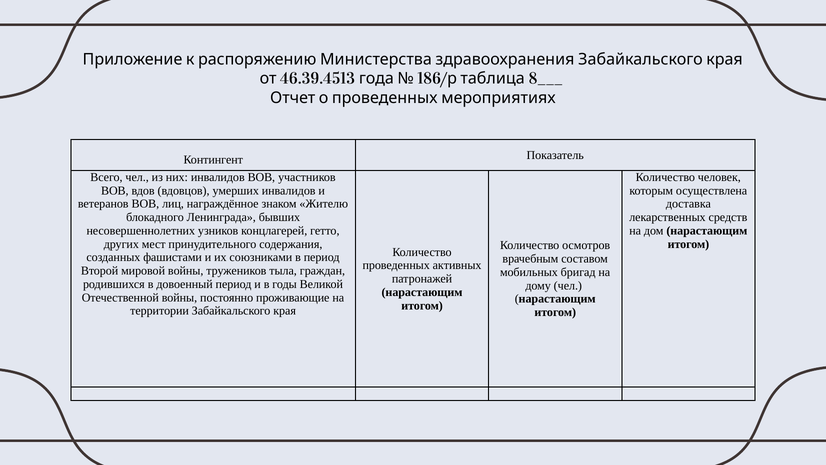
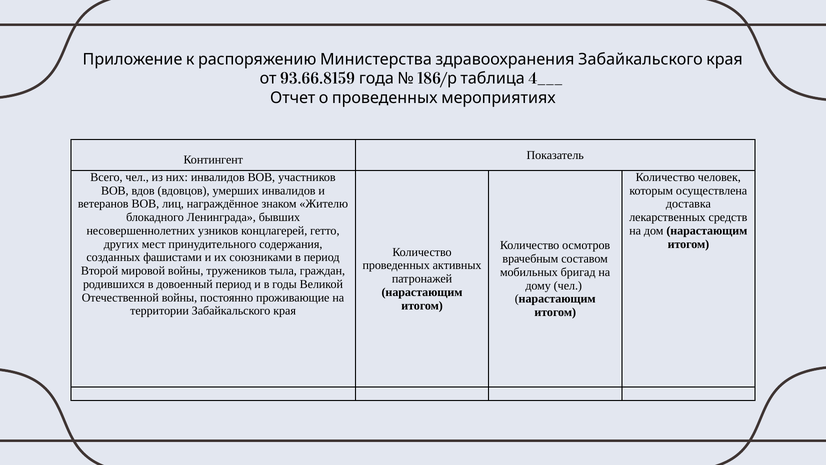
46.39.4513: 46.39.4513 -> 93.66.8159 (317, 79)
8___: 8___ -> 4___ (546, 79)
